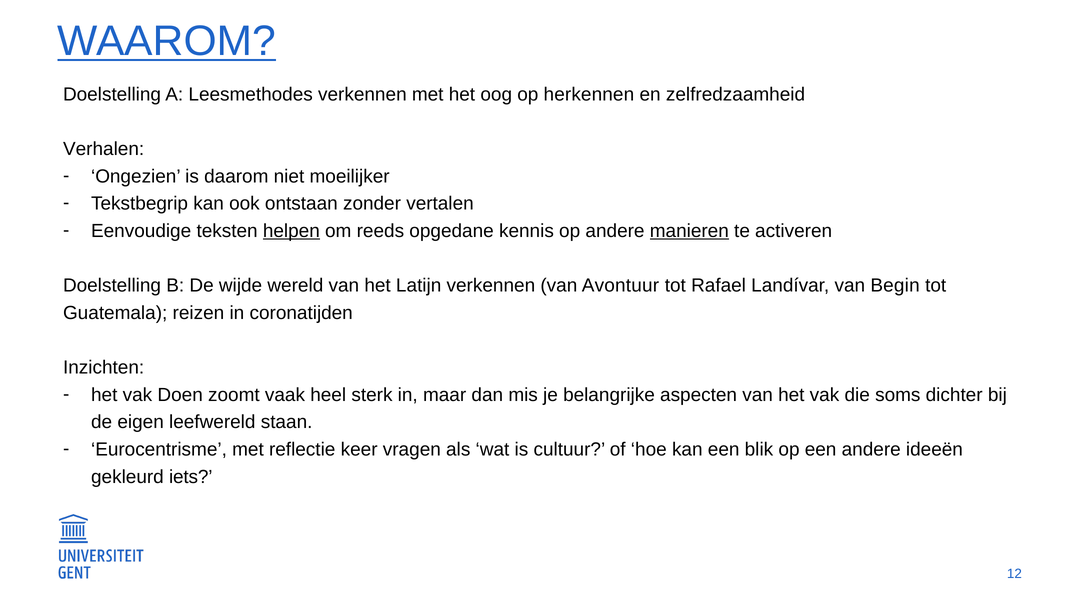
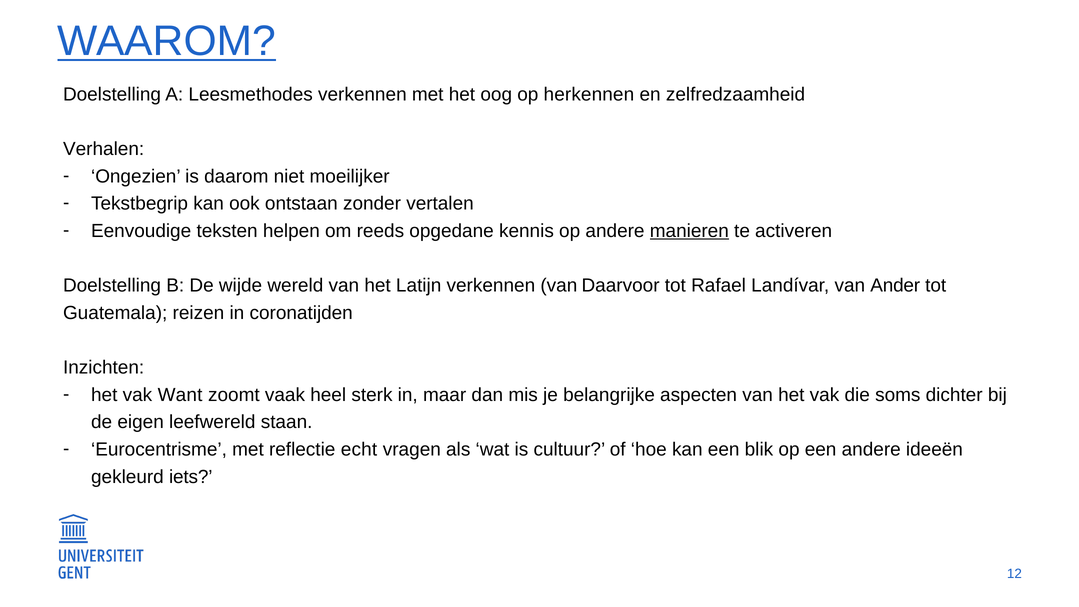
helpen underline: present -> none (291, 231)
Avontuur: Avontuur -> Daarvoor (621, 286)
Begin: Begin -> Ander (895, 286)
Doen: Doen -> Want (180, 395)
keer: keer -> echt (359, 449)
